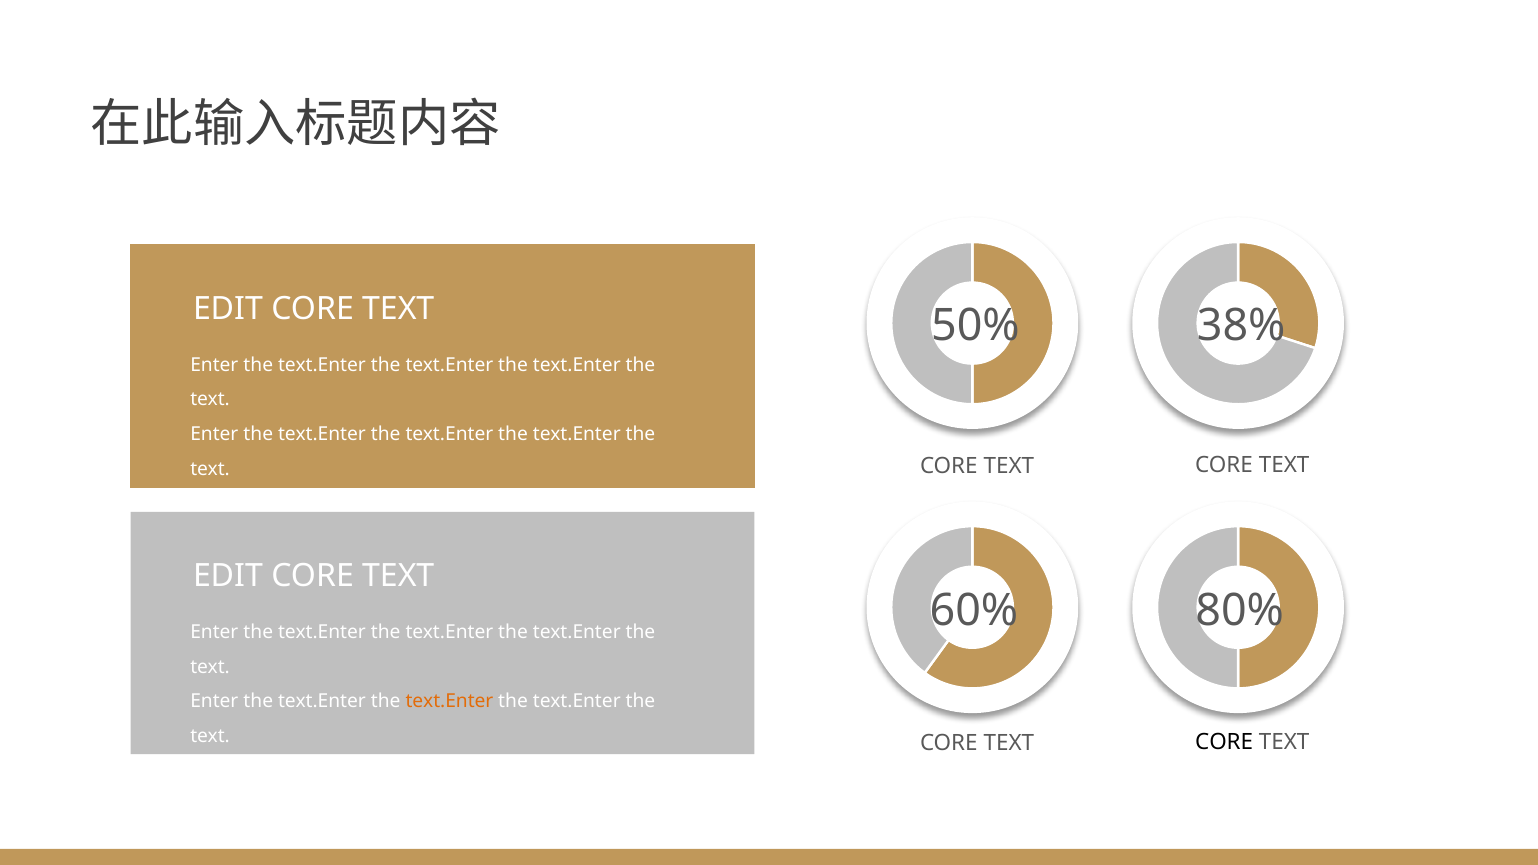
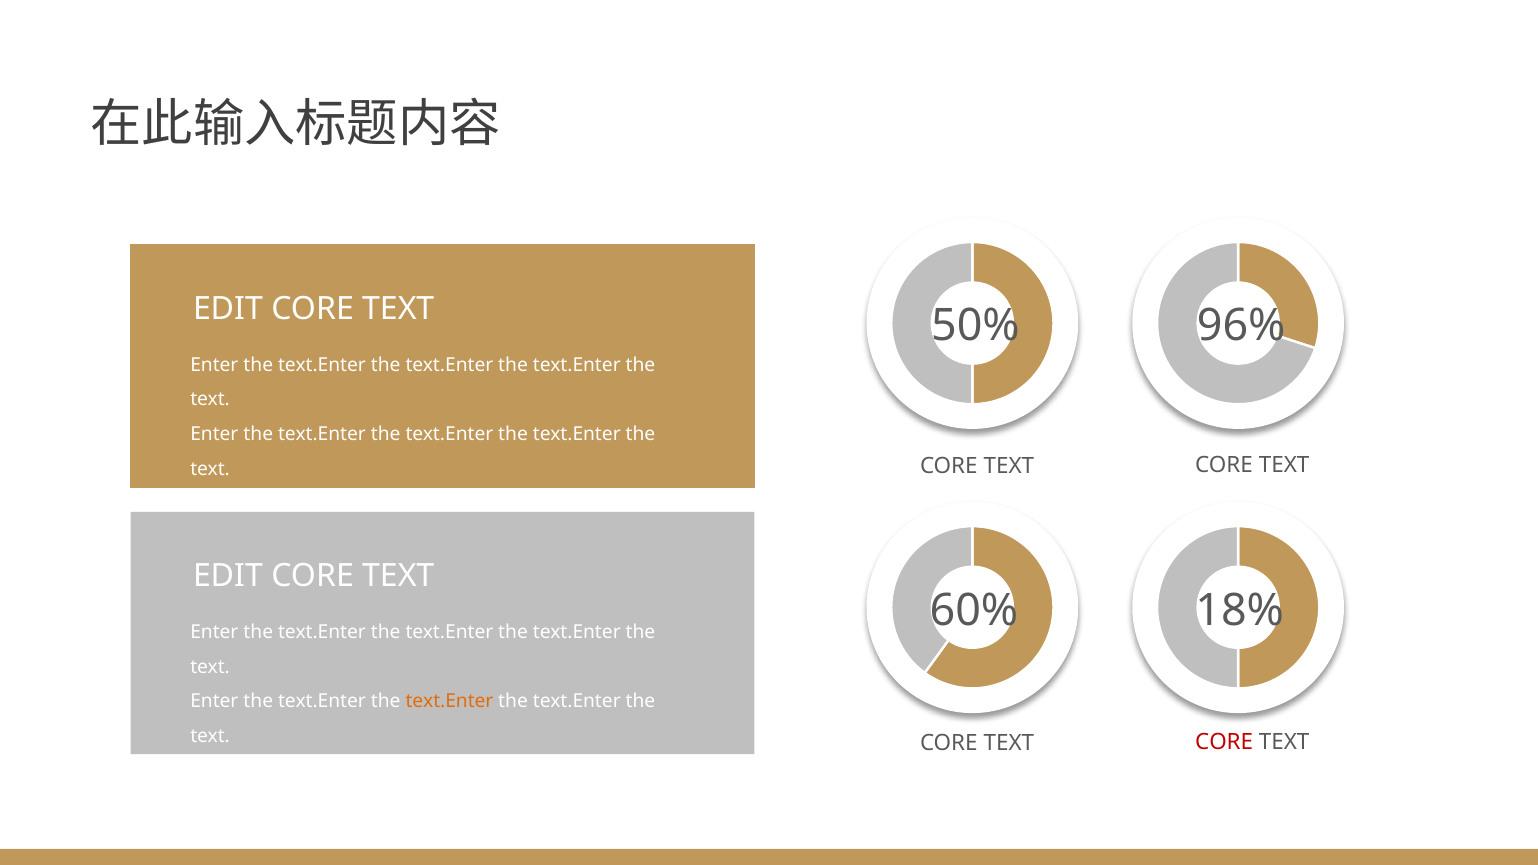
38%: 38% -> 96% (1241, 325)
80%: 80% -> 18% (1240, 611)
CORE colour: black -> red (1224, 742)
